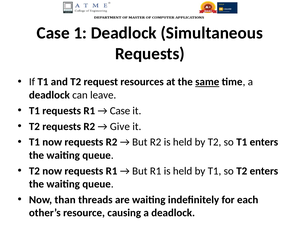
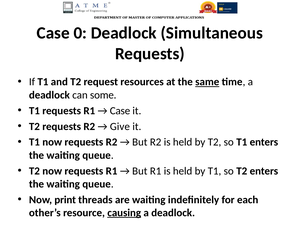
1: 1 -> 0 (80, 33)
leave: leave -> some (103, 95)
than: than -> print (65, 199)
causing underline: none -> present (124, 213)
